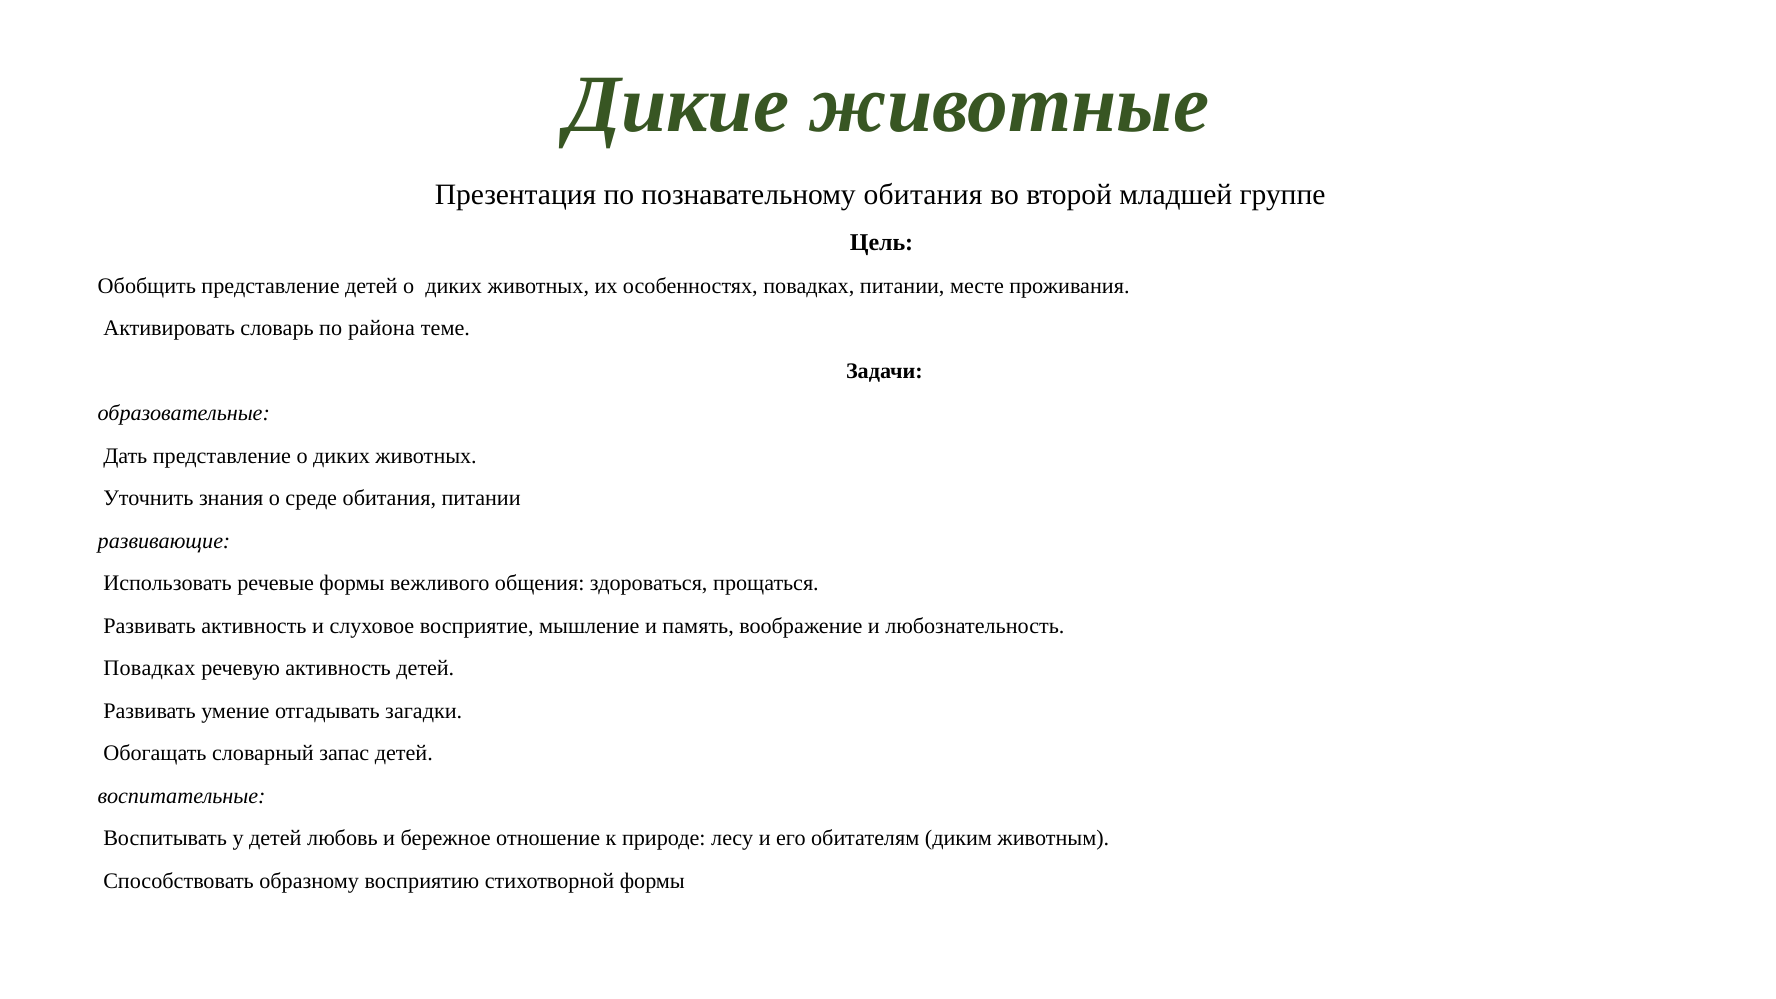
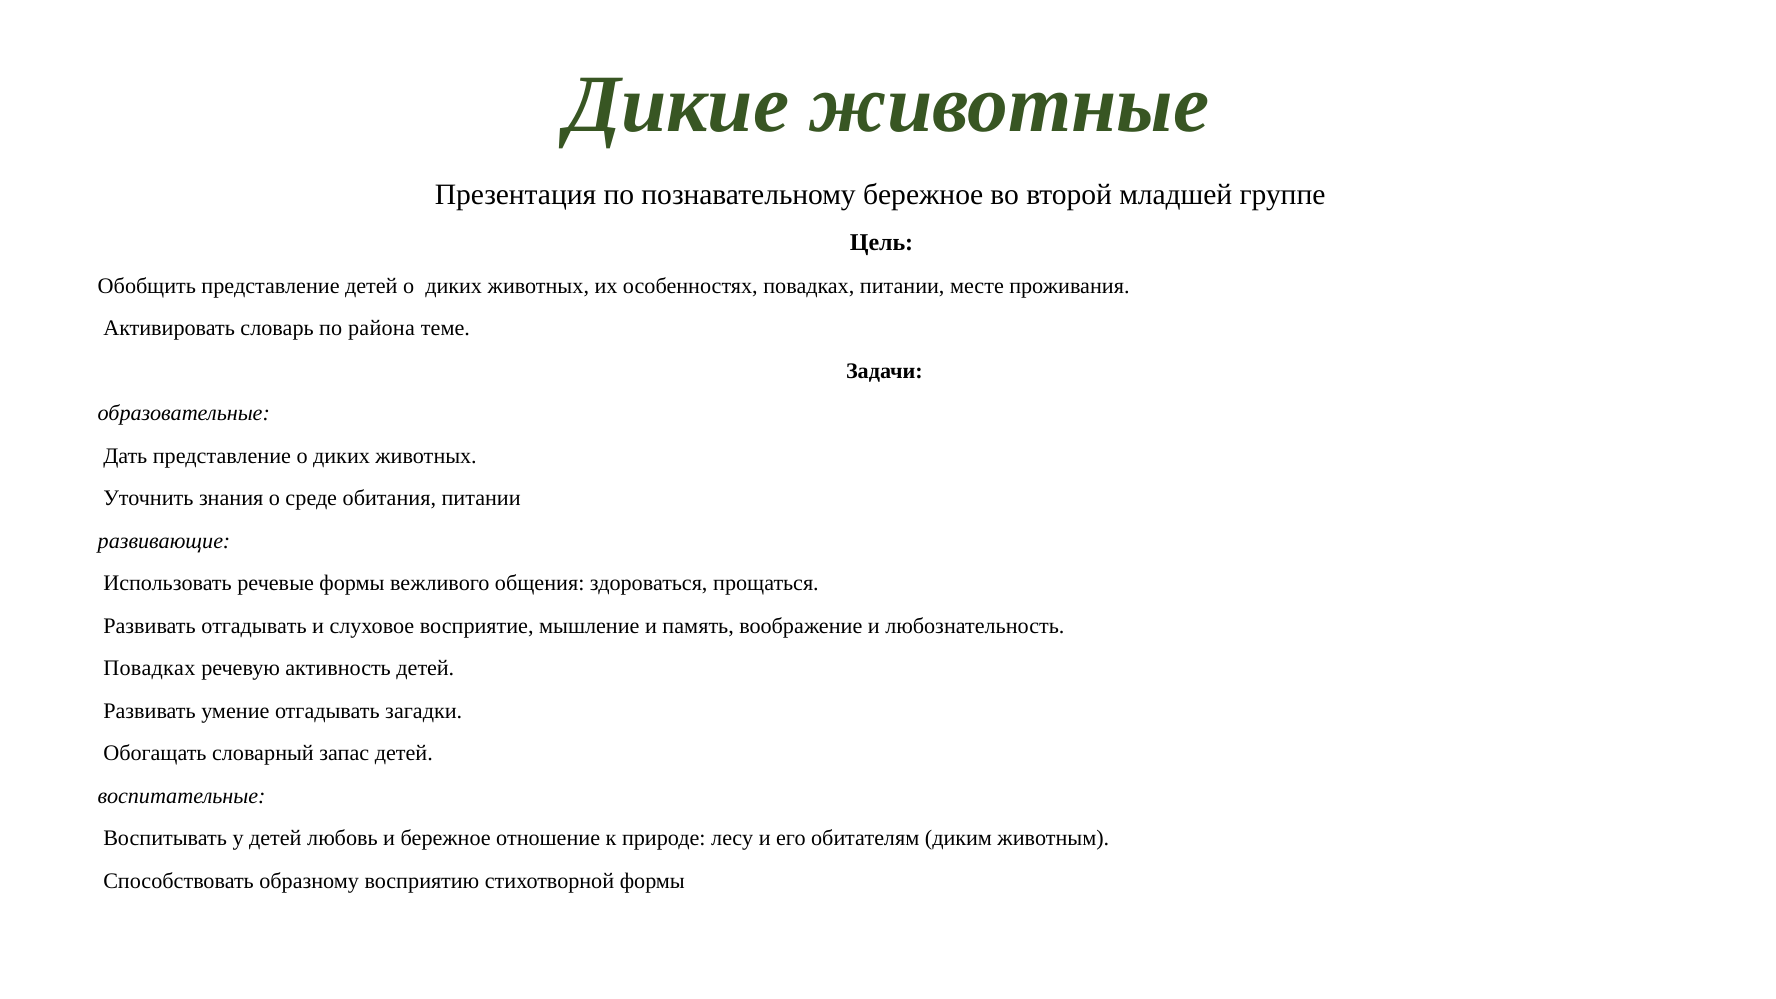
познавательному обитания: обитания -> бережное (923, 195)
Развивать активность: активность -> отгадывать (254, 626)
